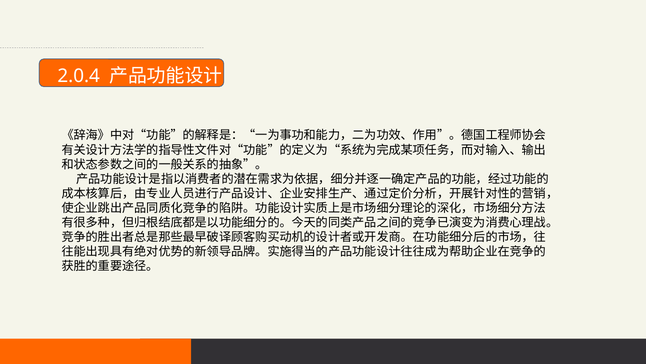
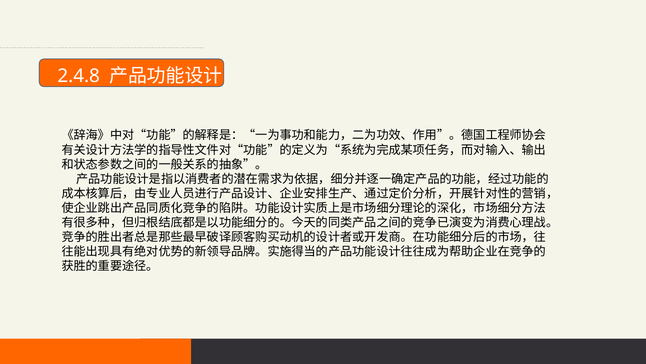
2.0.4: 2.0.4 -> 2.4.8 (79, 76)
